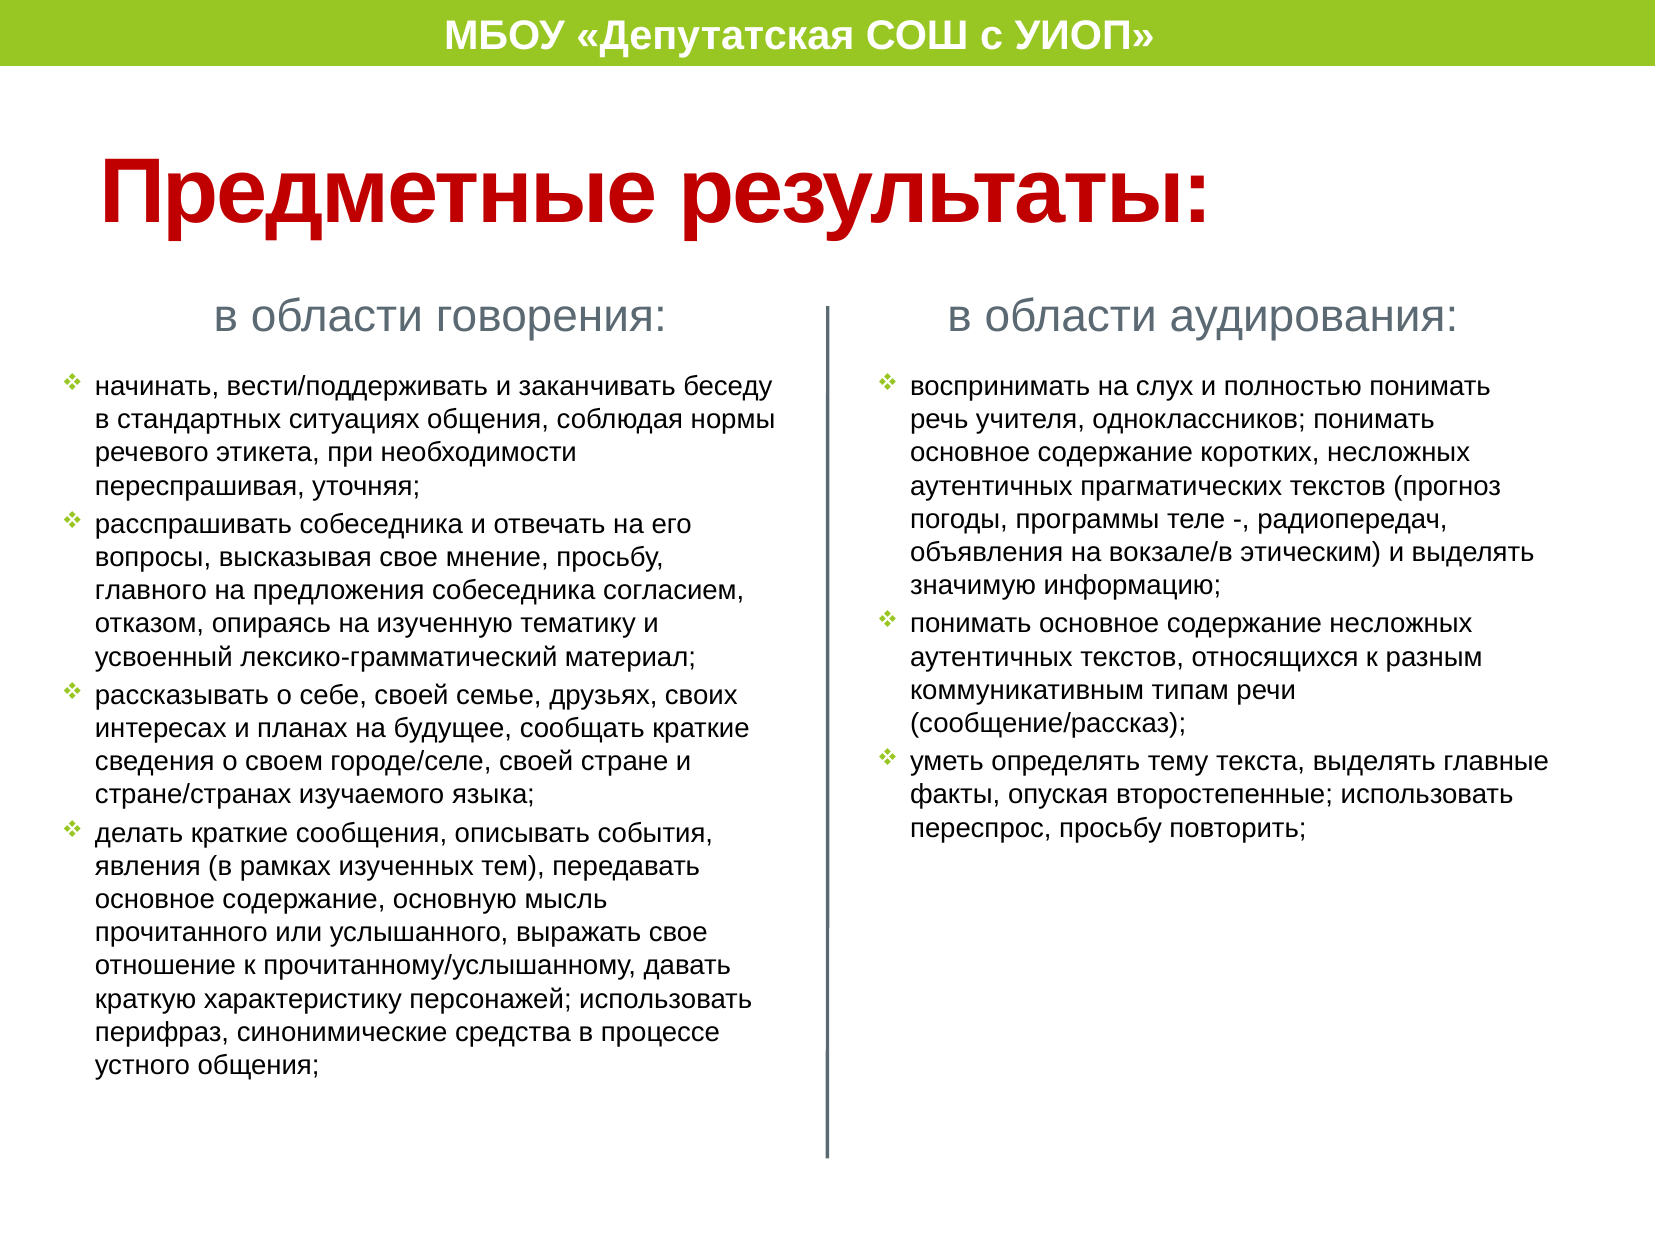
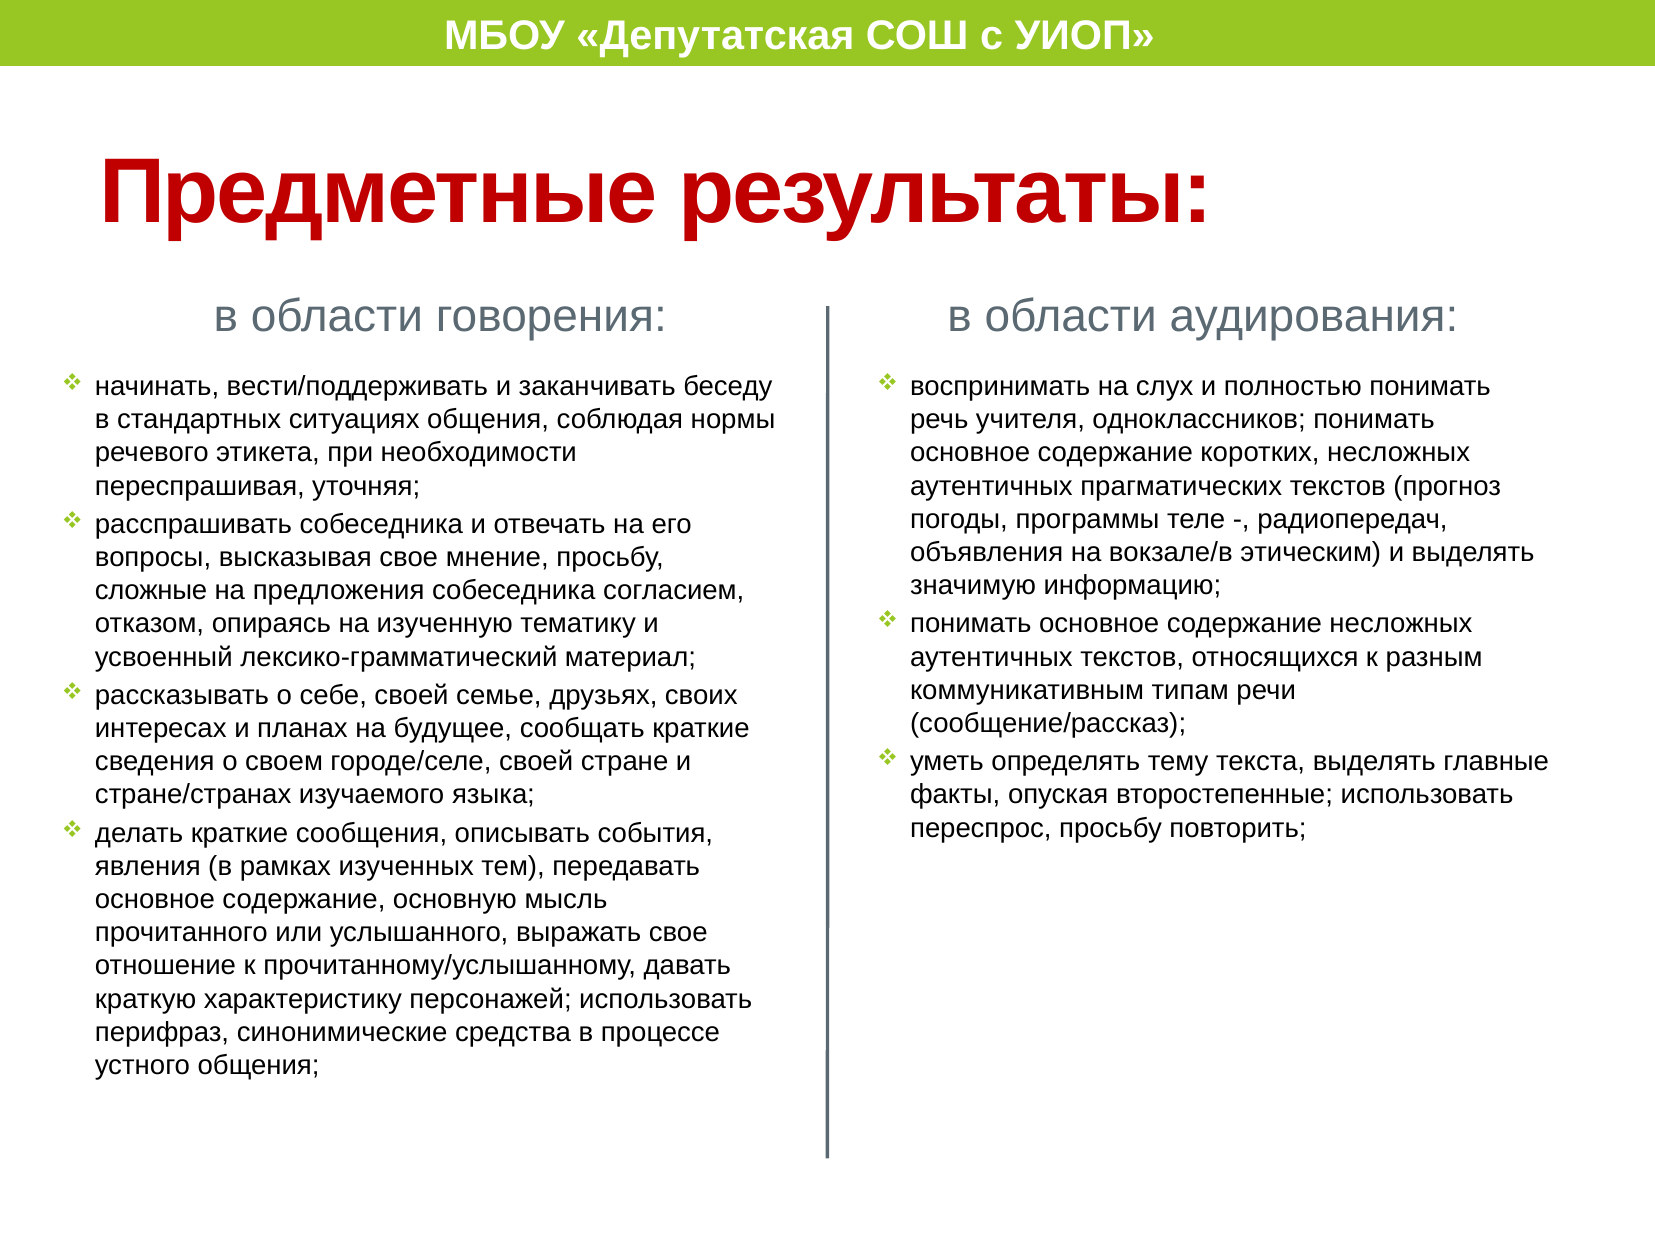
главного: главного -> сложные (151, 591)
